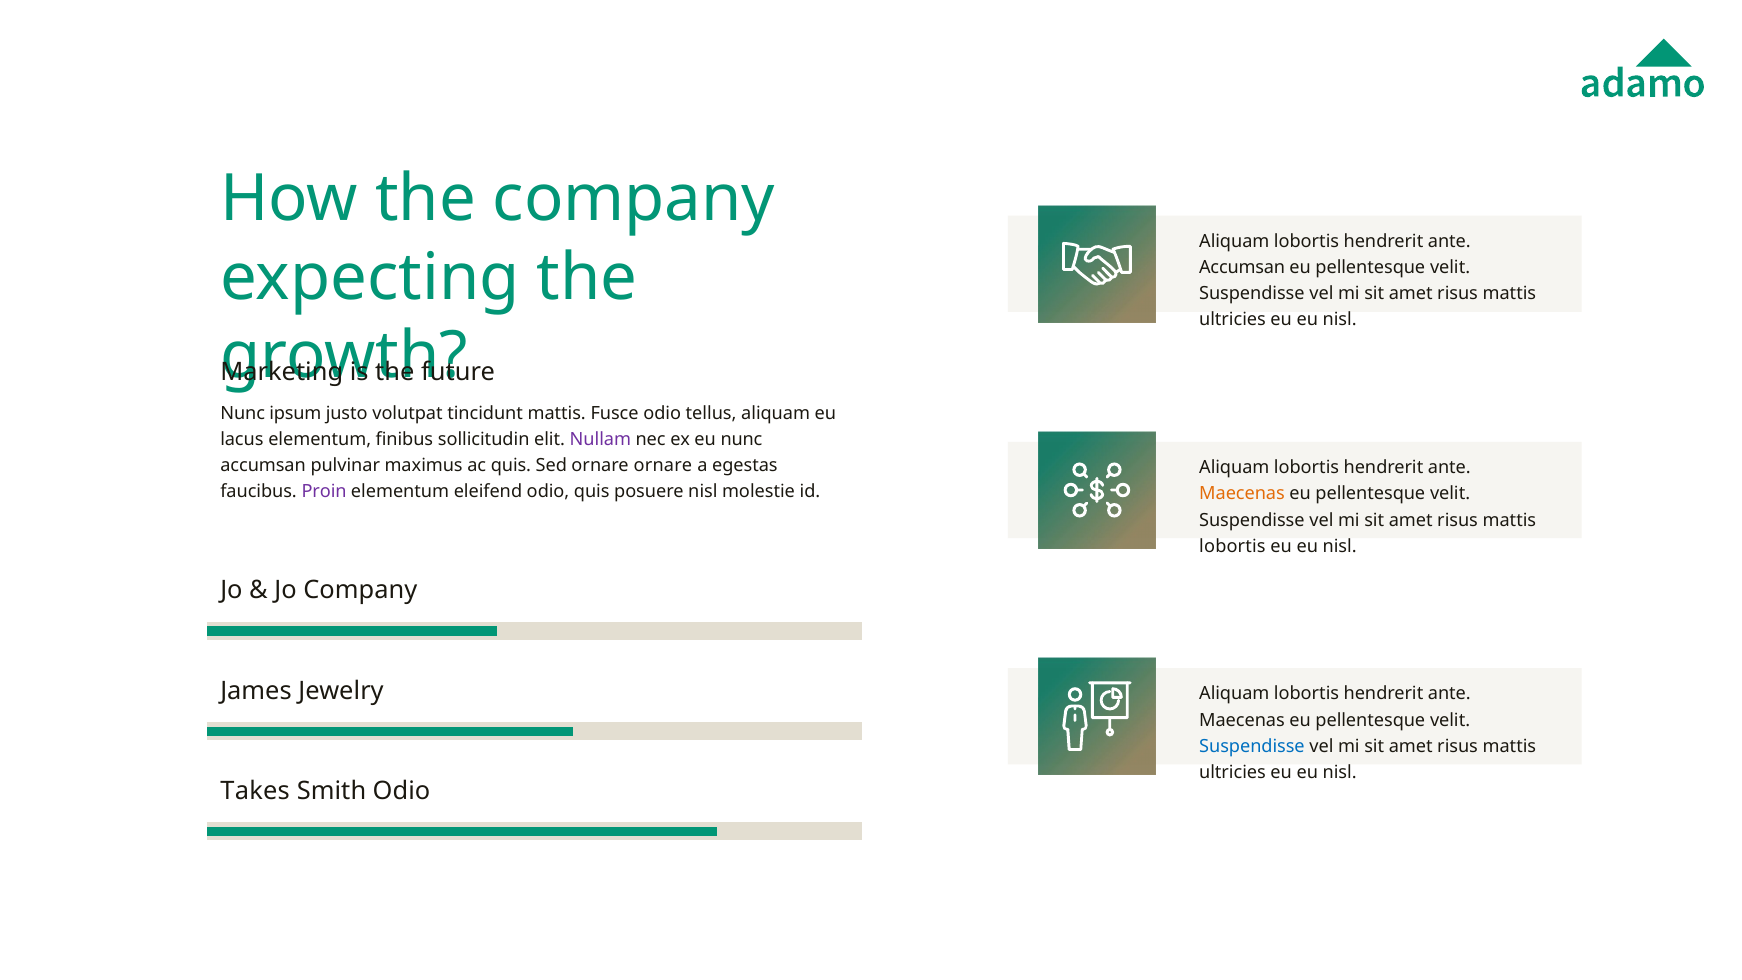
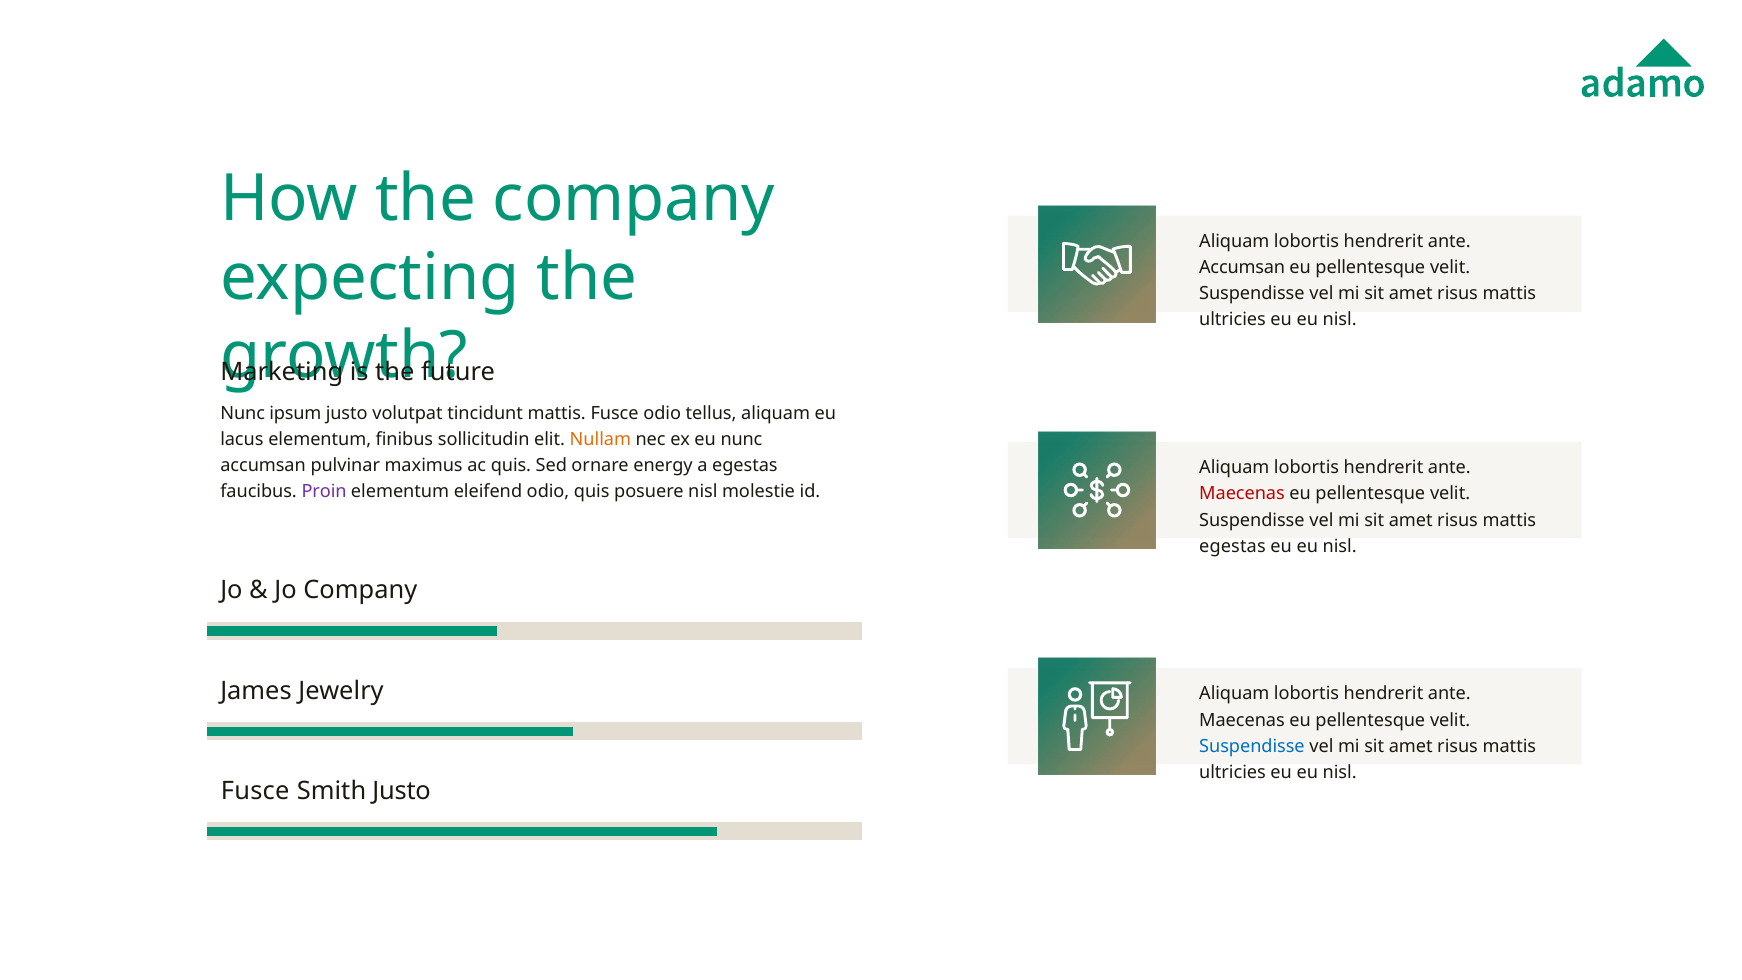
Nullam colour: purple -> orange (600, 439)
ornare ornare: ornare -> energy (663, 465)
Maecenas colour: orange -> red (1242, 494)
lobortis: lobortis -> egestas (1232, 546)
Takes: Takes -> Fusce (255, 791)
Smith Odio: Odio -> Justo (402, 791)
